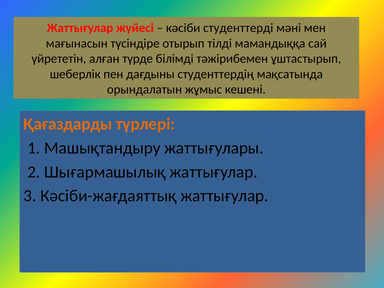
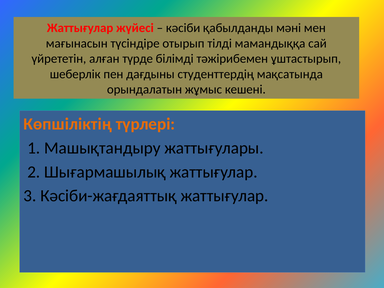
студенттерді: студенттерді -> қабылданды (238, 28)
Қағаздарды: Қағаздарды -> Көпшіліктің (68, 124)
